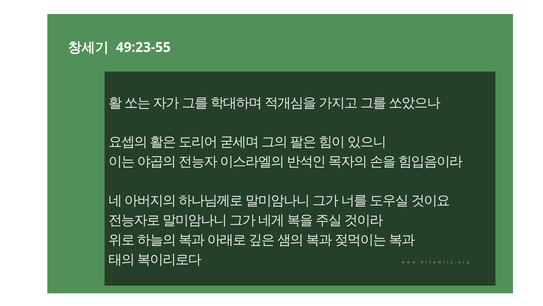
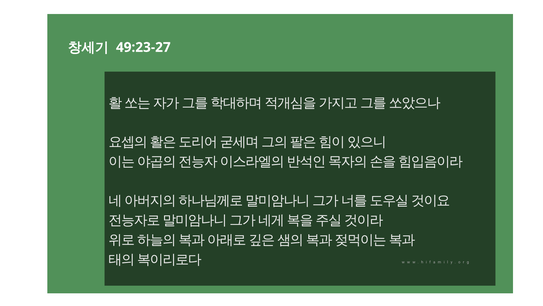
49:23-55: 49:23-55 -> 49:23-27 (143, 47)
